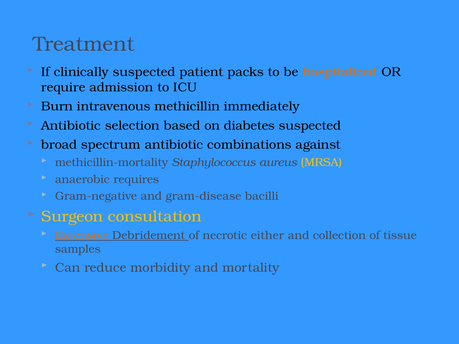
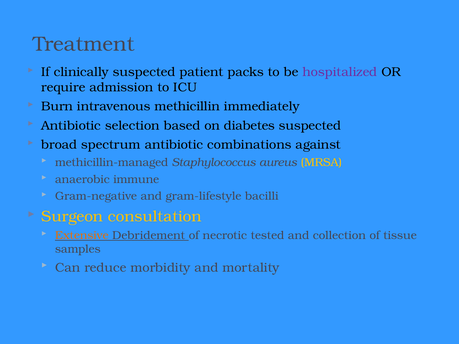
hospitalized colour: orange -> purple (340, 72)
methicillin-mortality: methicillin-mortality -> methicillin-managed (112, 162)
requires: requires -> immune (136, 179)
gram-disease: gram-disease -> gram-lifestyle (203, 196)
either: either -> tested (267, 235)
